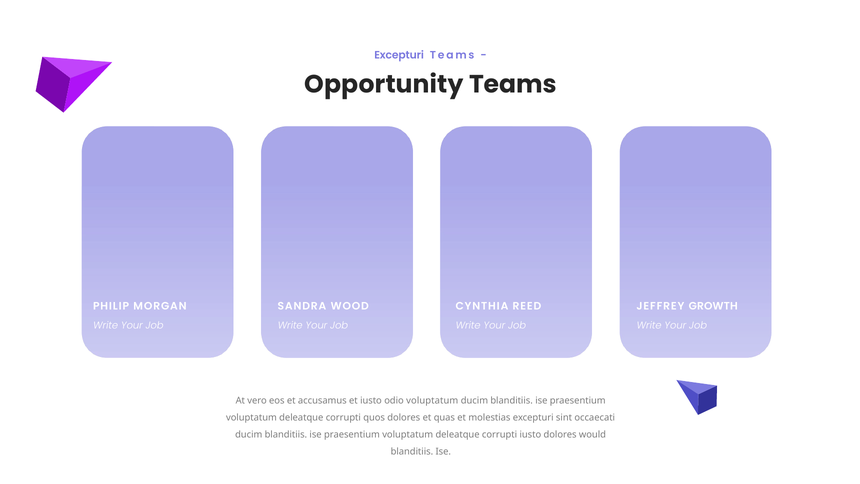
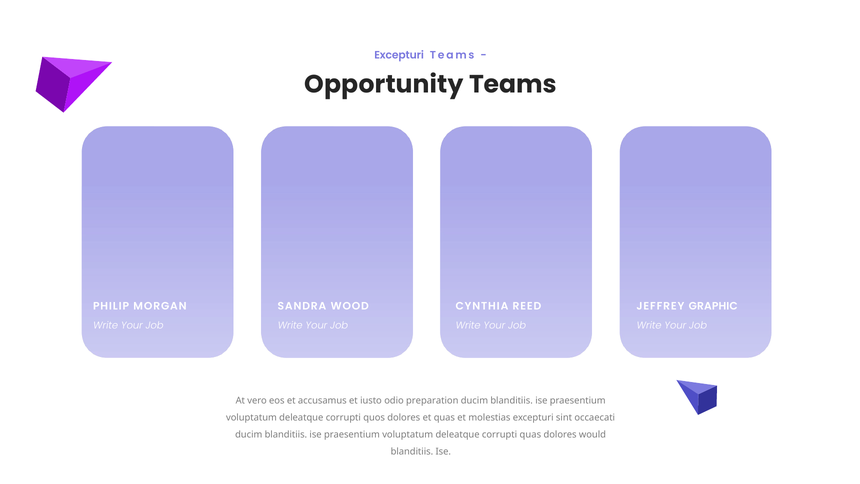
GROWTH: GROWTH -> GRAPHIC (713, 306)
odio voluptatum: voluptatum -> preparation (432, 401)
corrupti iusto: iusto -> quas (530, 434)
